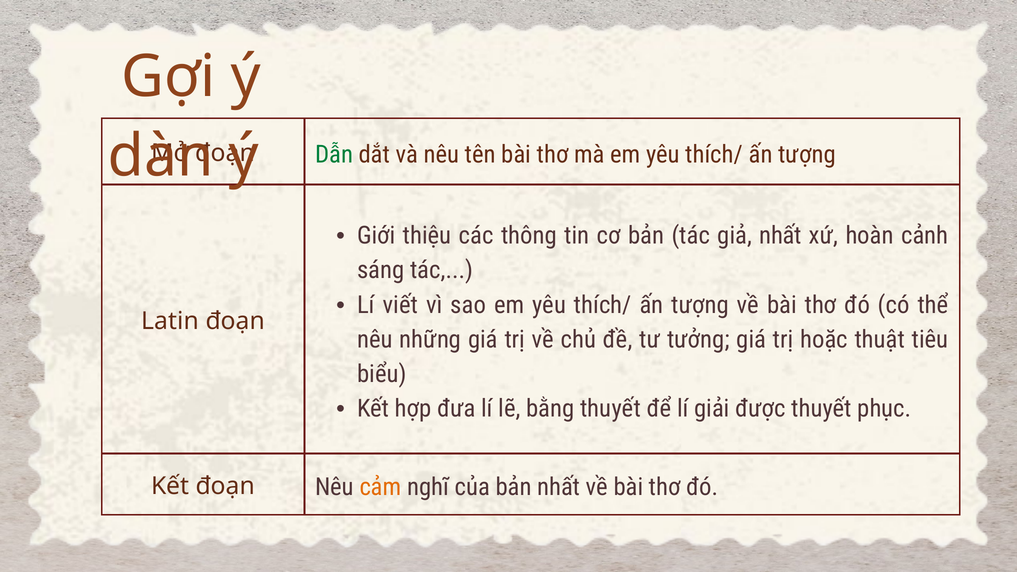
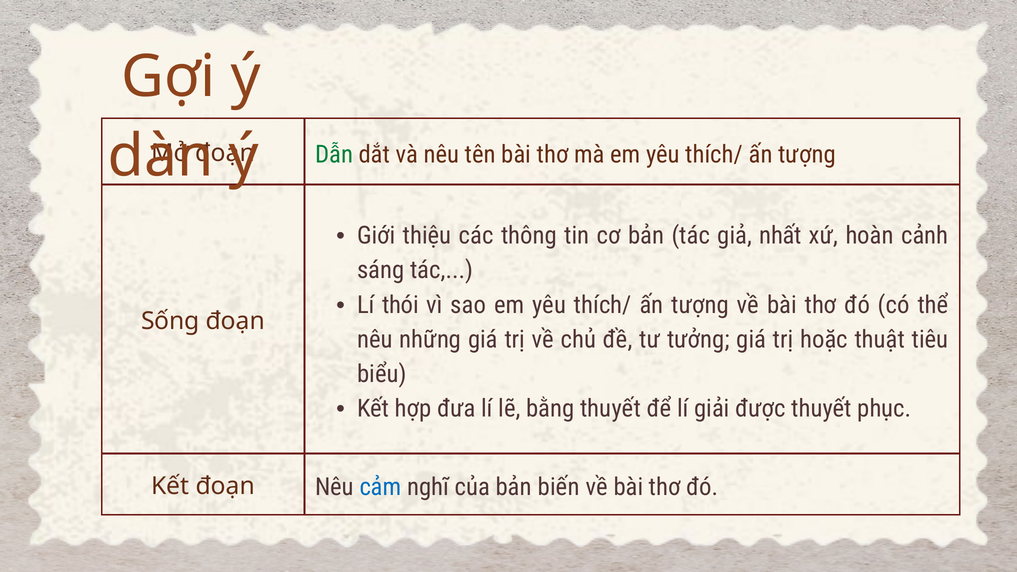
viết: viết -> thói (400, 305)
Latin: Latin -> Sống (170, 321)
cảm colour: orange -> blue (381, 487)
bản nhất: nhất -> biến (559, 487)
